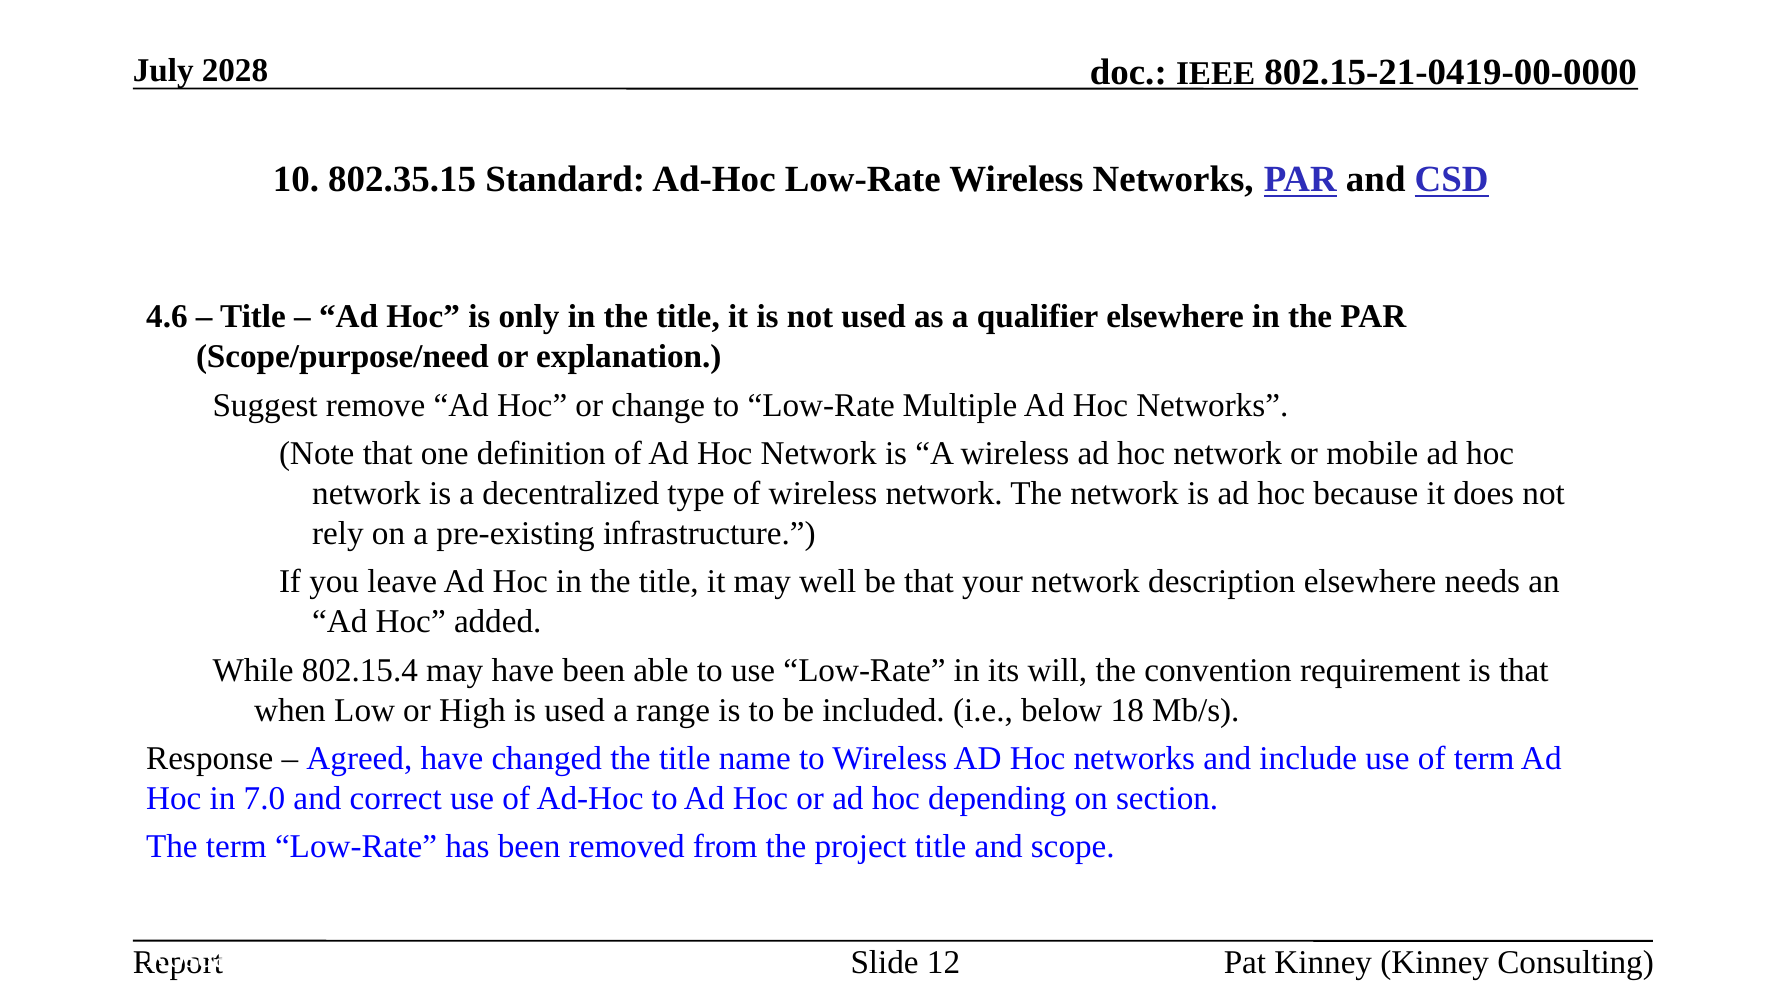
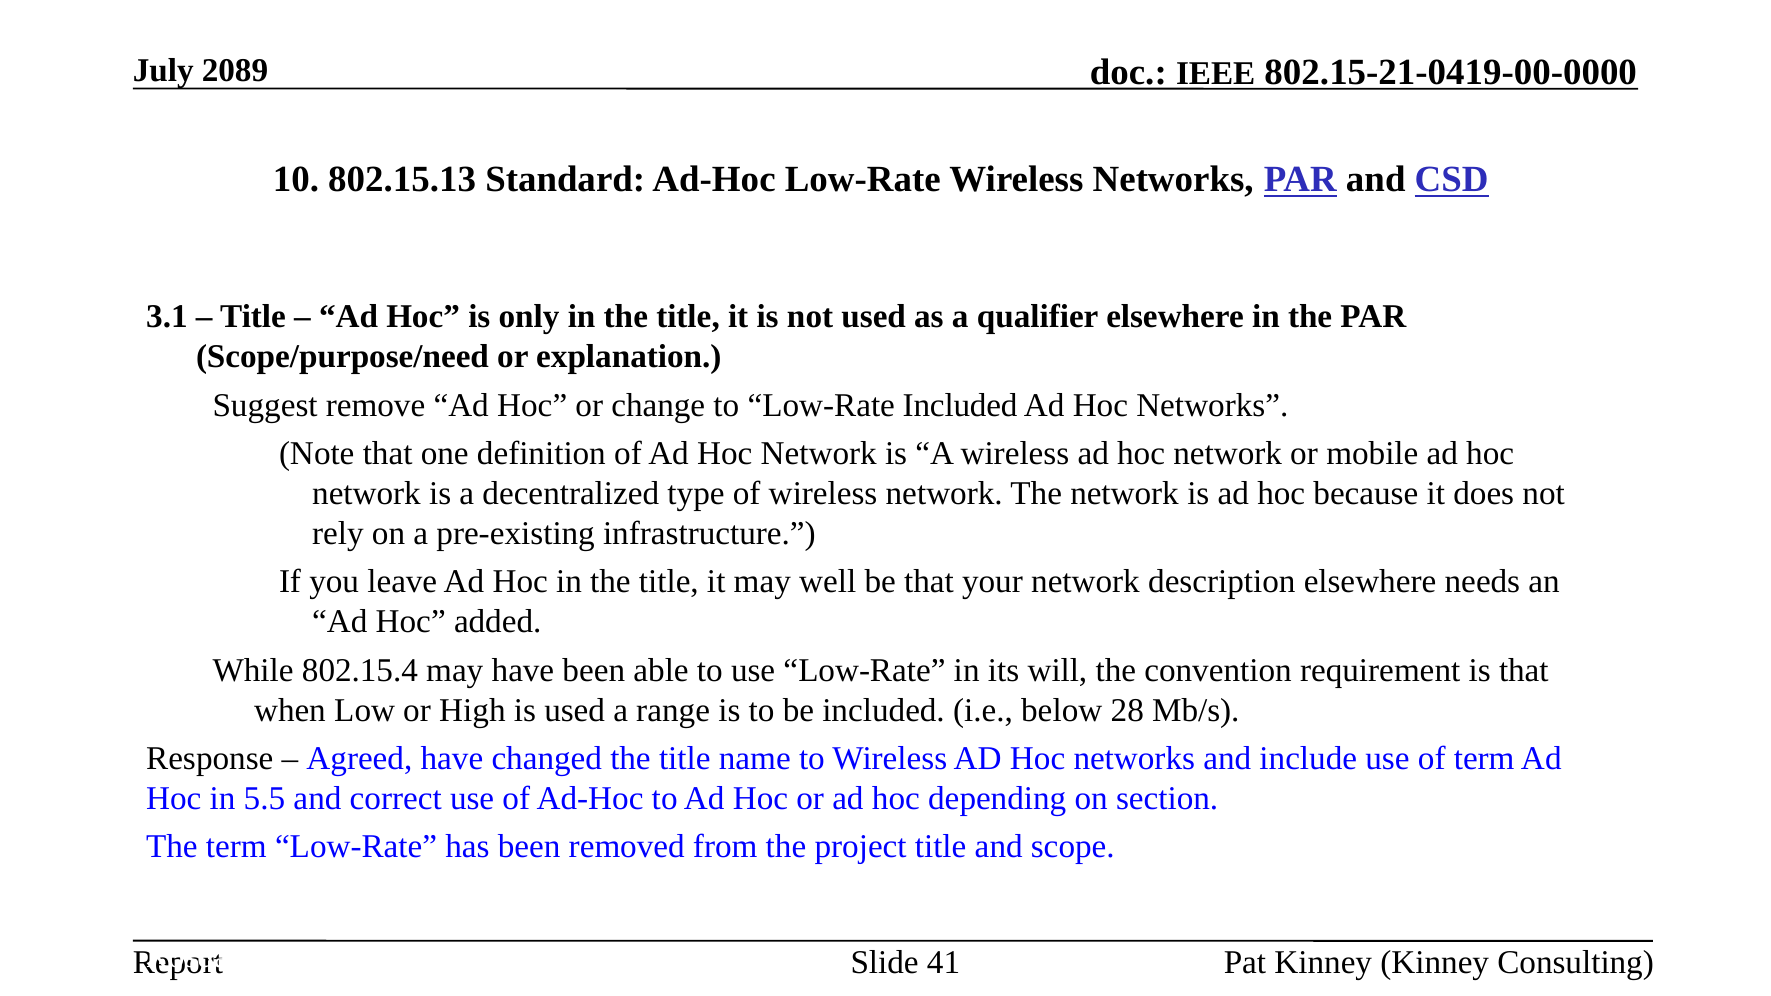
2028: 2028 -> 2089 (235, 71)
802.35.15: 802.35.15 -> 802.15.13 (402, 180)
4.6: 4.6 -> 3.1 (167, 317)
Low-Rate Multiple: Multiple -> Included (960, 406)
18: 18 -> 28 (1127, 710)
7.0: 7.0 -> 5.5 (265, 798)
12: 12 -> 41 (944, 963)
